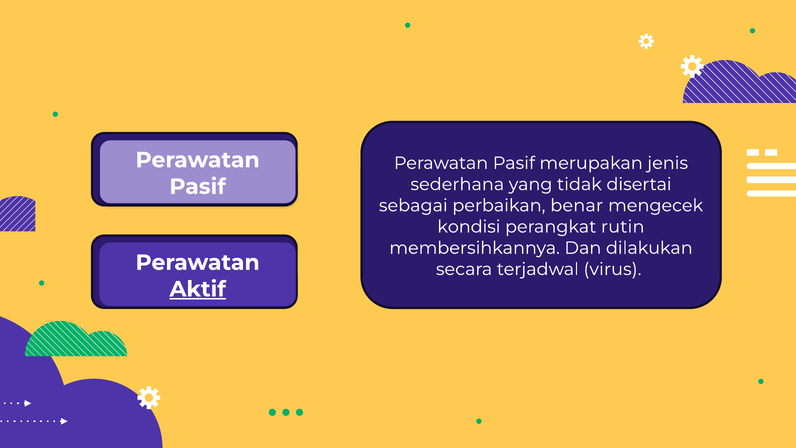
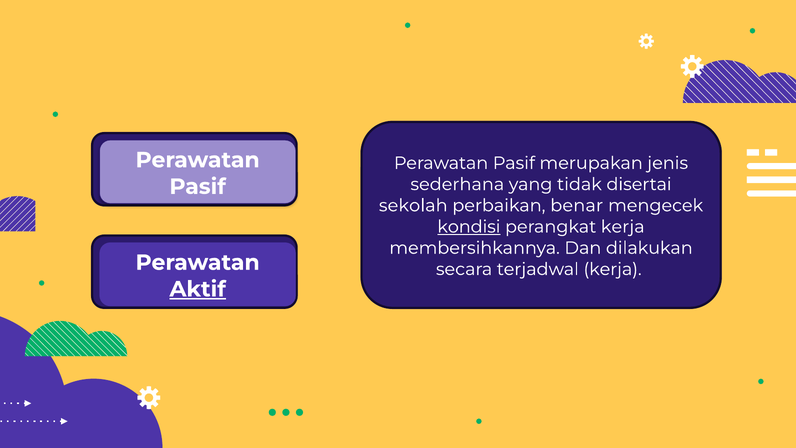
sebagai: sebagai -> sekolah (413, 205)
kondisi underline: none -> present (469, 227)
perangkat rutin: rutin -> kerja (623, 227)
terjadwal virus: virus -> kerja (613, 269)
